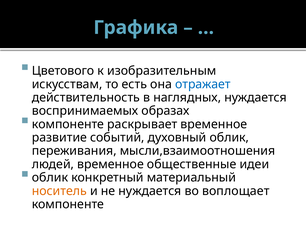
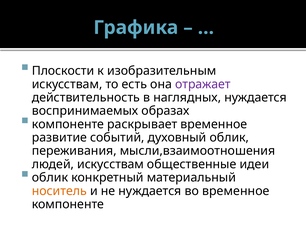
Цветового: Цветового -> Плоскости (63, 71)
отражает colour: blue -> purple (203, 84)
людей временное: временное -> искусствам (111, 164)
во воплощает: воплощает -> временное (236, 191)
